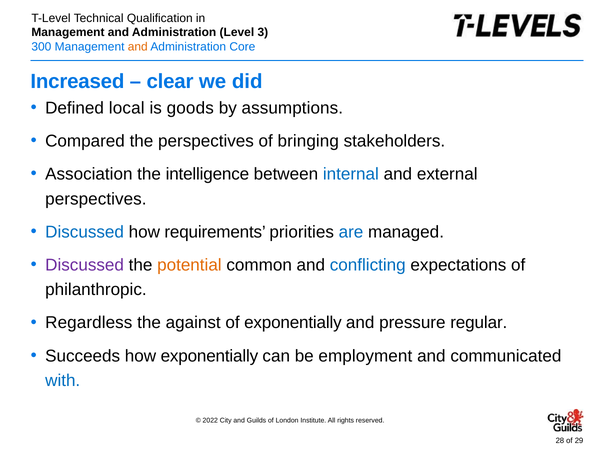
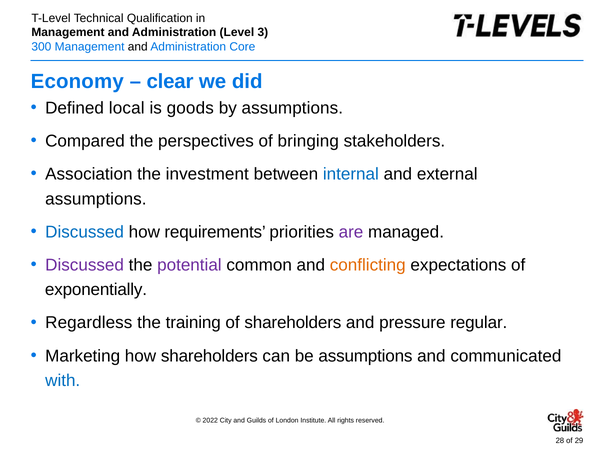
and colour: orange -> black (138, 47)
Increased: Increased -> Economy (77, 81)
intelligence: intelligence -> investment (207, 174)
perspectives: perspectives -> assumptions (96, 199)
are colour: blue -> purple (351, 232)
potential colour: orange -> purple (189, 265)
conflicting colour: blue -> orange (368, 265)
philanthropic: philanthropic -> exponentially (96, 289)
against: against -> training (193, 322)
of exponentially: exponentially -> shareholders (293, 322)
Succeeds: Succeeds -> Marketing (83, 356)
how exponentially: exponentially -> shareholders (209, 356)
be employment: employment -> assumptions (365, 356)
